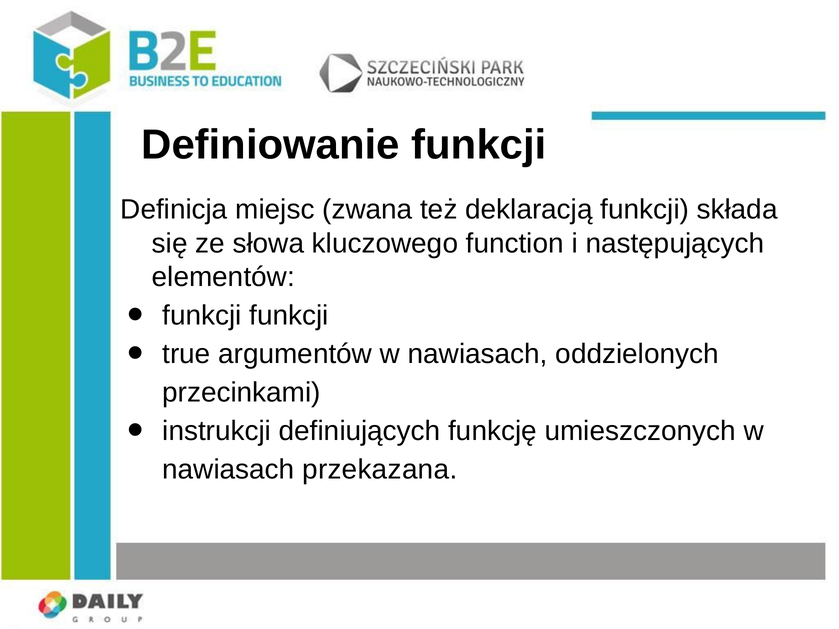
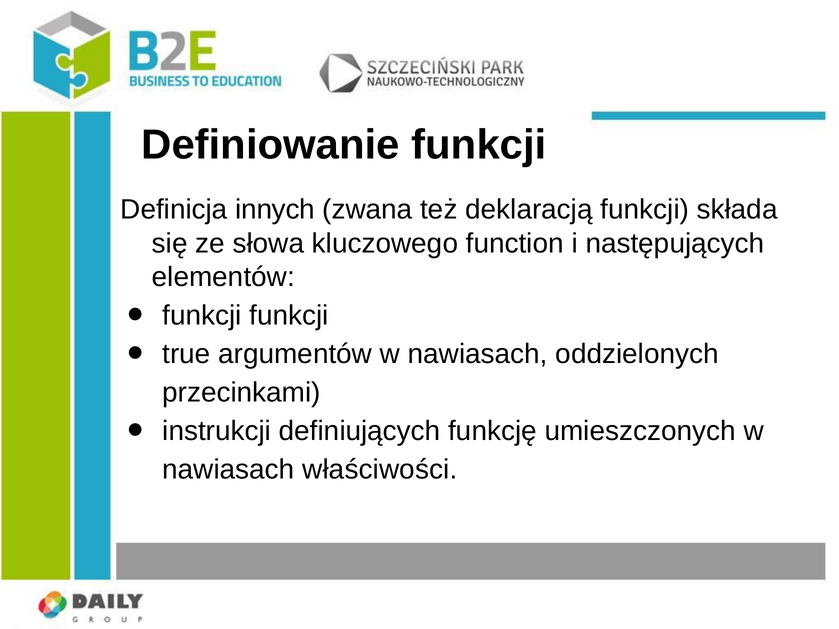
miejsc: miejsc -> innych (275, 210)
przekazana: przekazana -> właściwości (380, 470)
